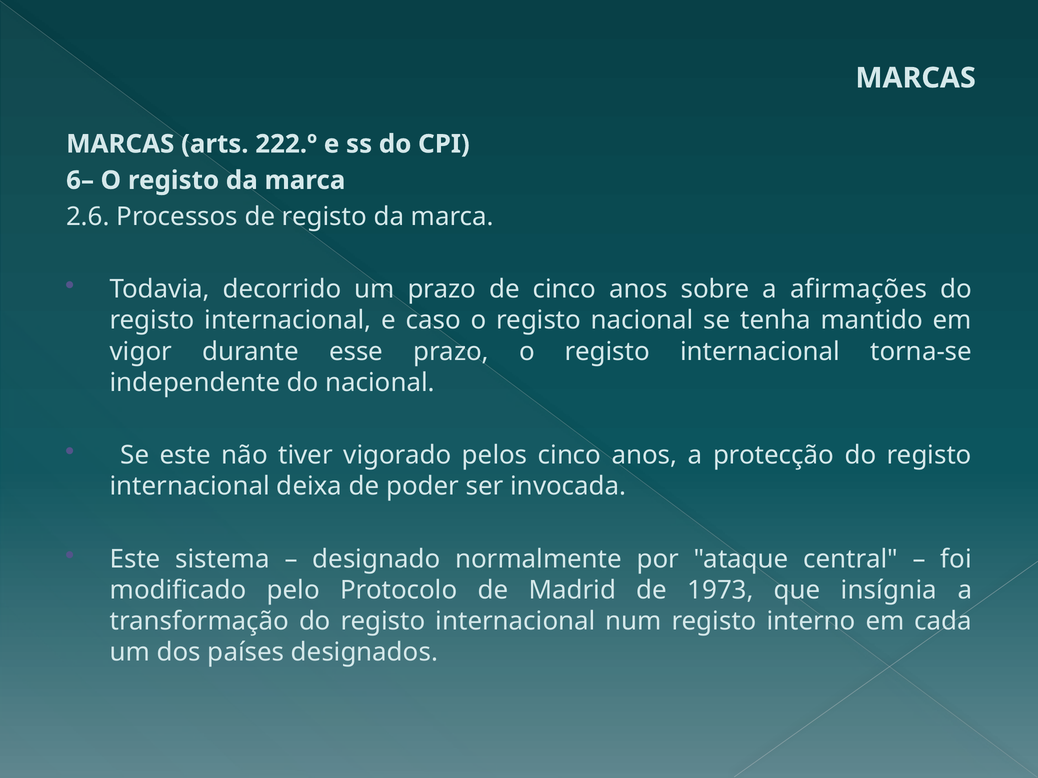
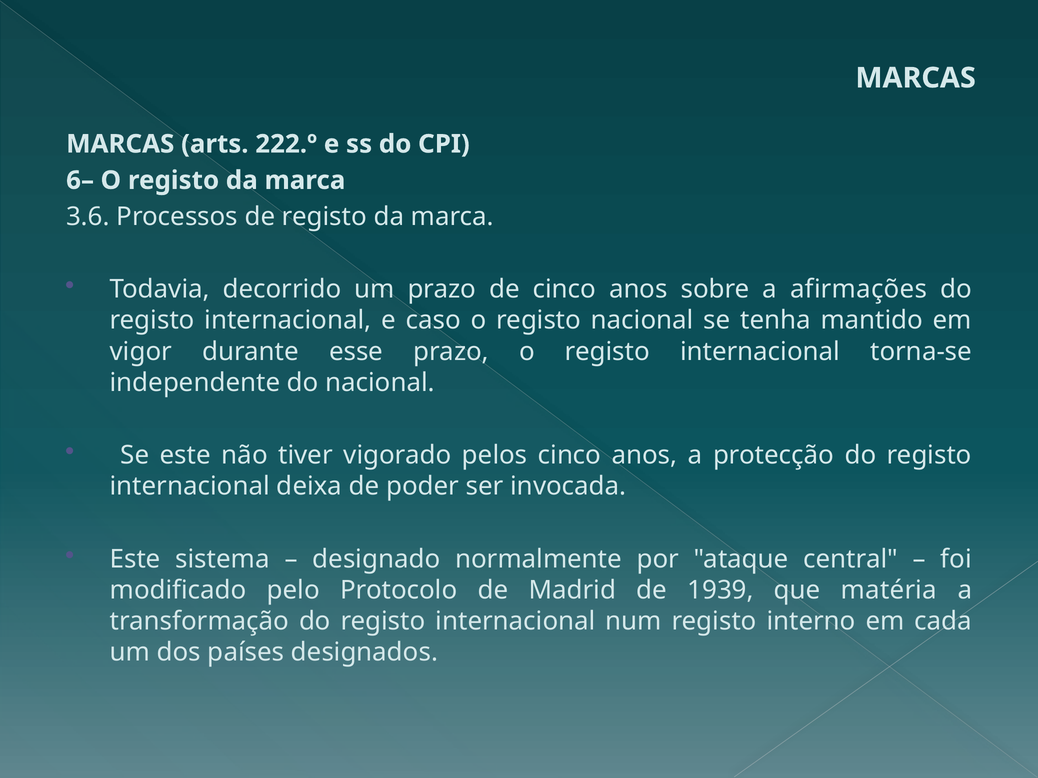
2.6: 2.6 -> 3.6 (88, 217)
1973: 1973 -> 1939 (721, 590)
insígnia: insígnia -> matéria (889, 590)
